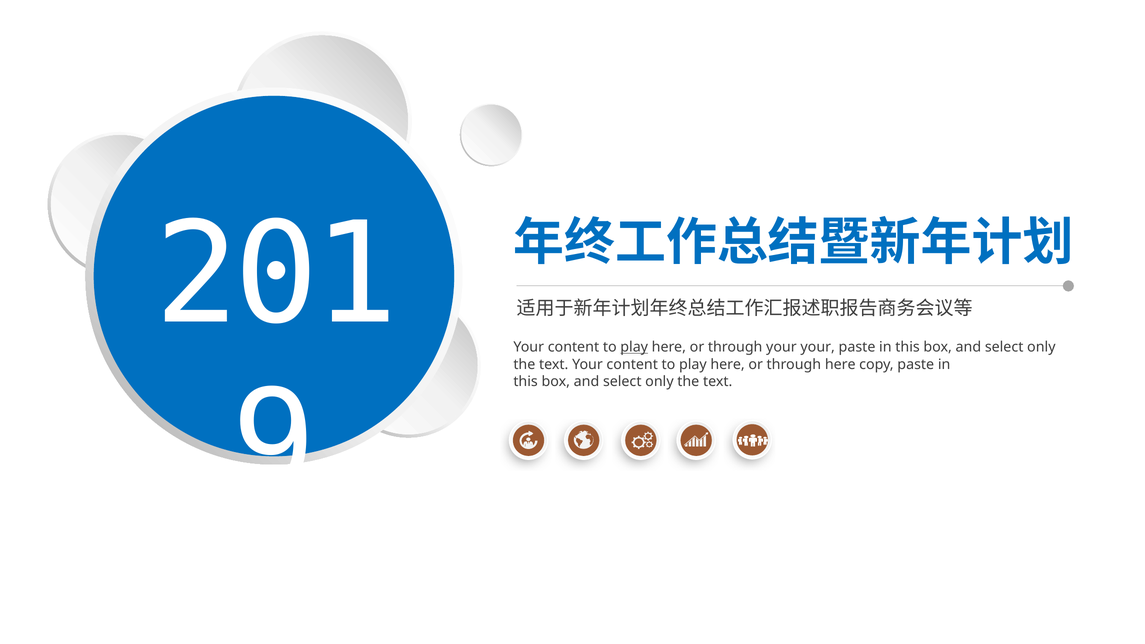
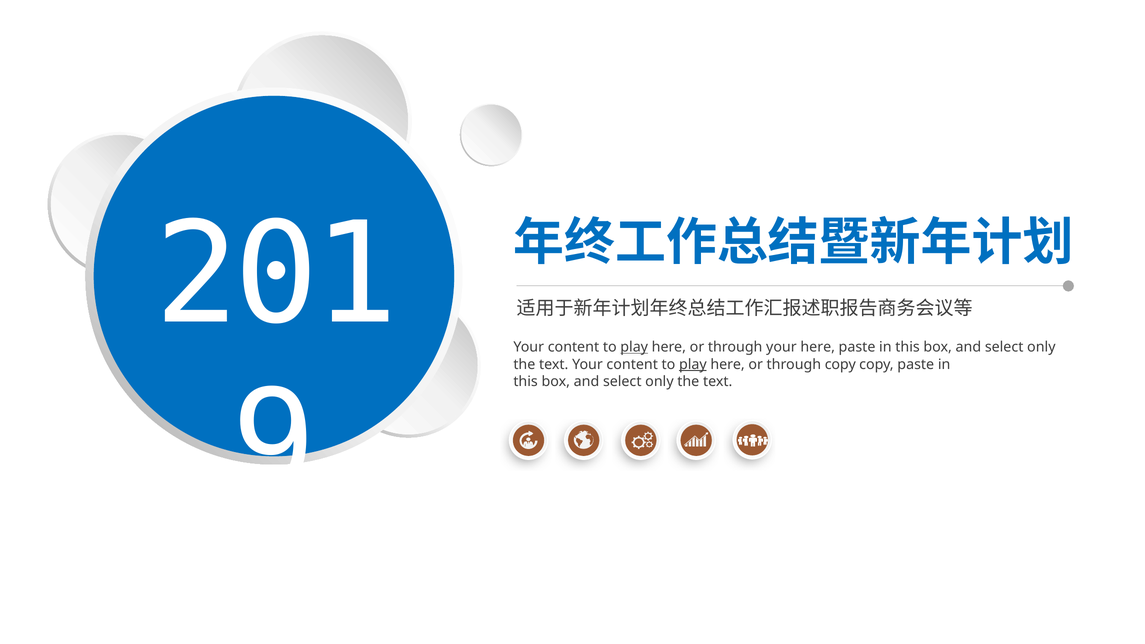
your your: your -> here (818, 347)
play underline: none -> present (693, 364)
through here: here -> copy (840, 364)
